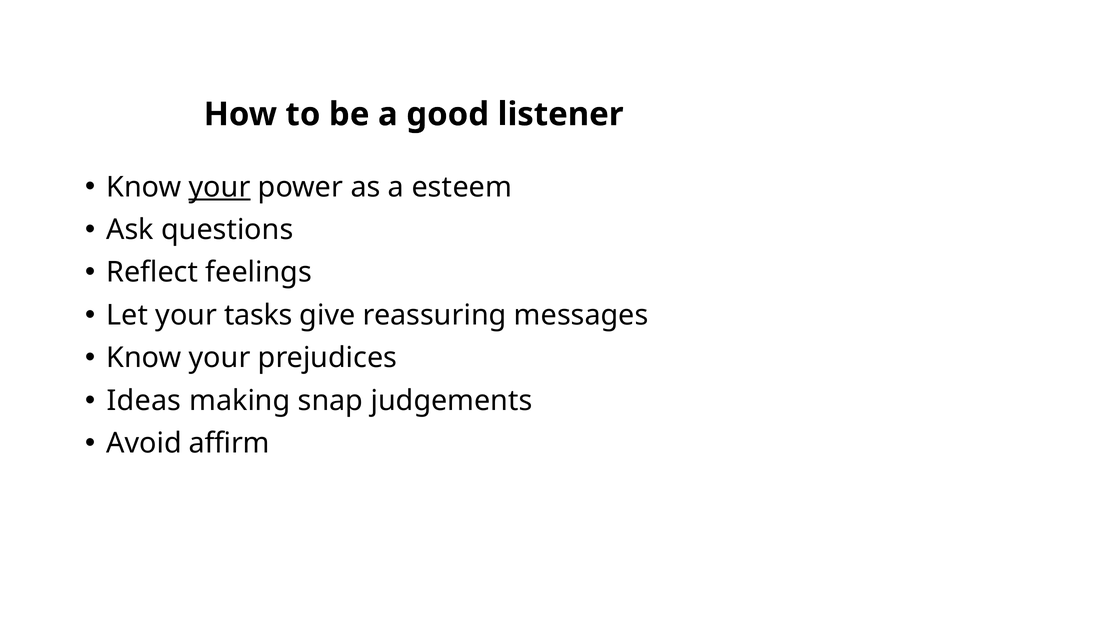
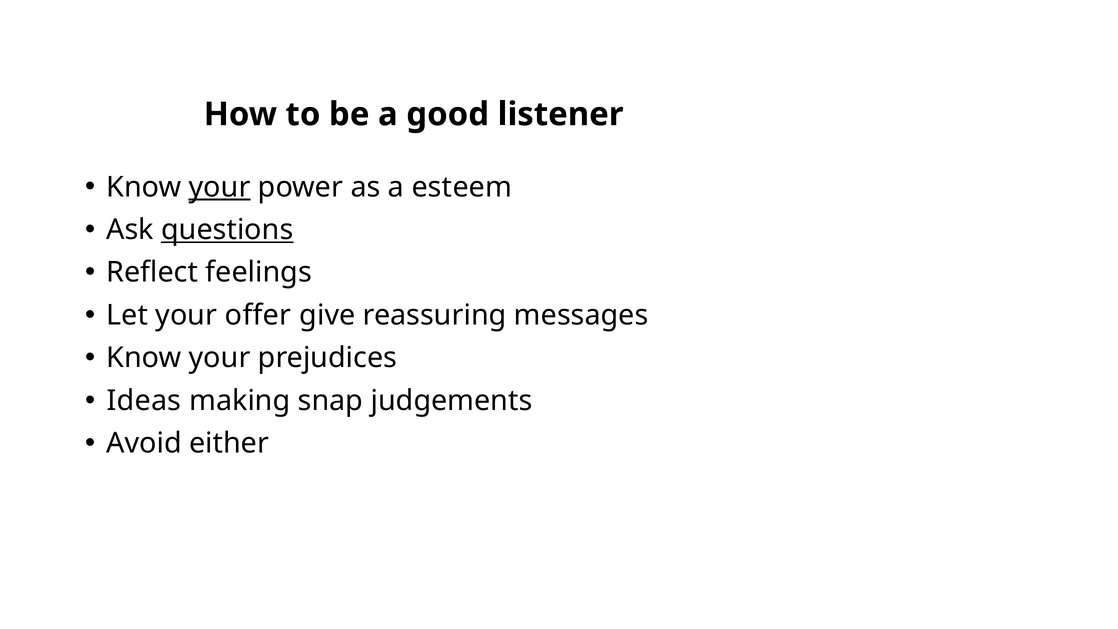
questions underline: none -> present (227, 230)
tasks: tasks -> offer (258, 315)
affirm: affirm -> either (229, 443)
